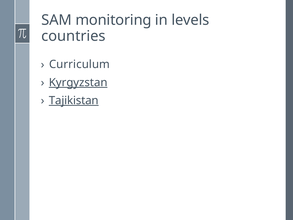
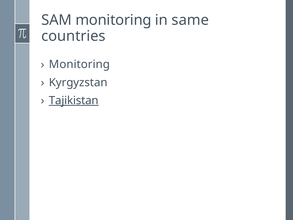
levels: levels -> same (190, 20)
Curriculum: Curriculum -> Monitoring (79, 64)
Kyrgyzstan underline: present -> none (78, 82)
